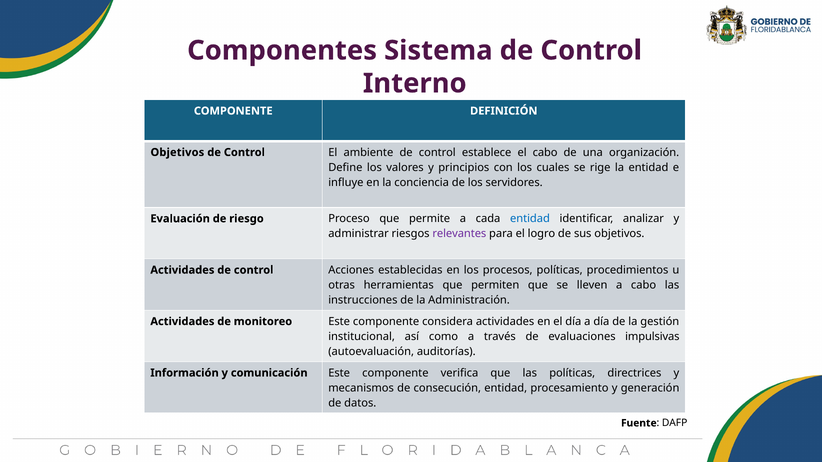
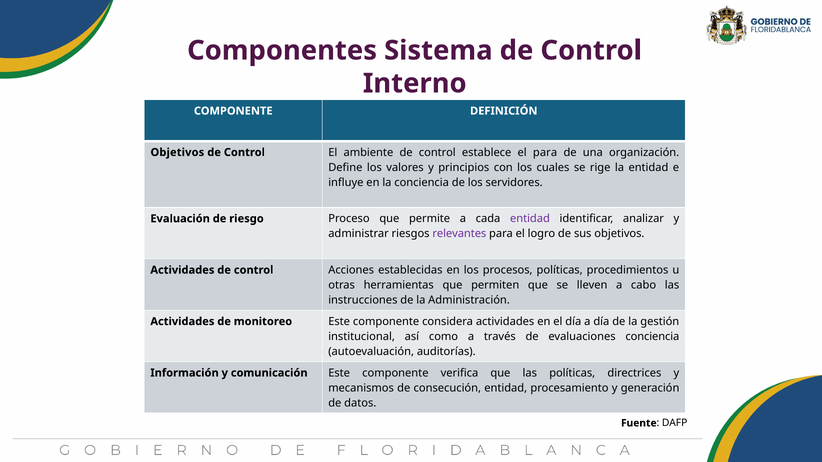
el cabo: cabo -> para (545, 152)
entidad colour: blue -> purple (530, 219)
evaluaciones impulsivas: impulsivas -> conciencia (652, 337)
